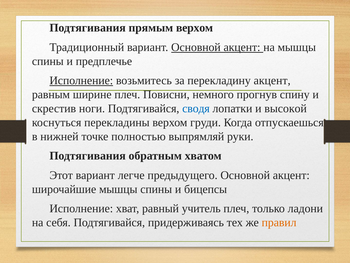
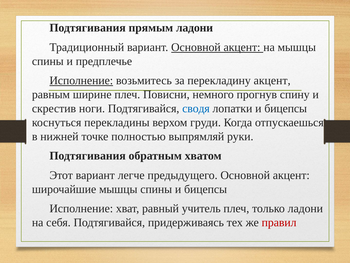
прямым верхом: верхом -> ладони (195, 28)
лопатки и высокой: высокой -> бицепсы (286, 108)
правил colour: orange -> red (279, 222)
